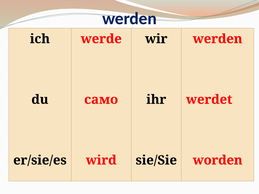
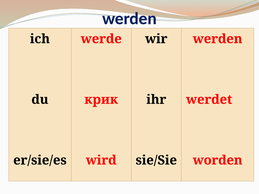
само: само -> крик (101, 100)
